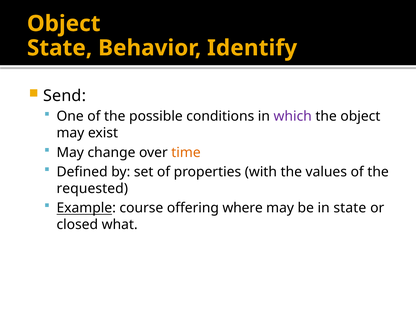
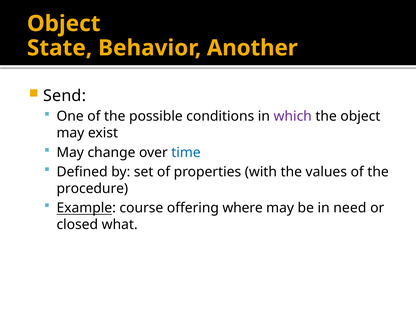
Identify: Identify -> Another (252, 48)
time colour: orange -> blue (186, 152)
requested: requested -> procedure (92, 188)
in state: state -> need (350, 208)
